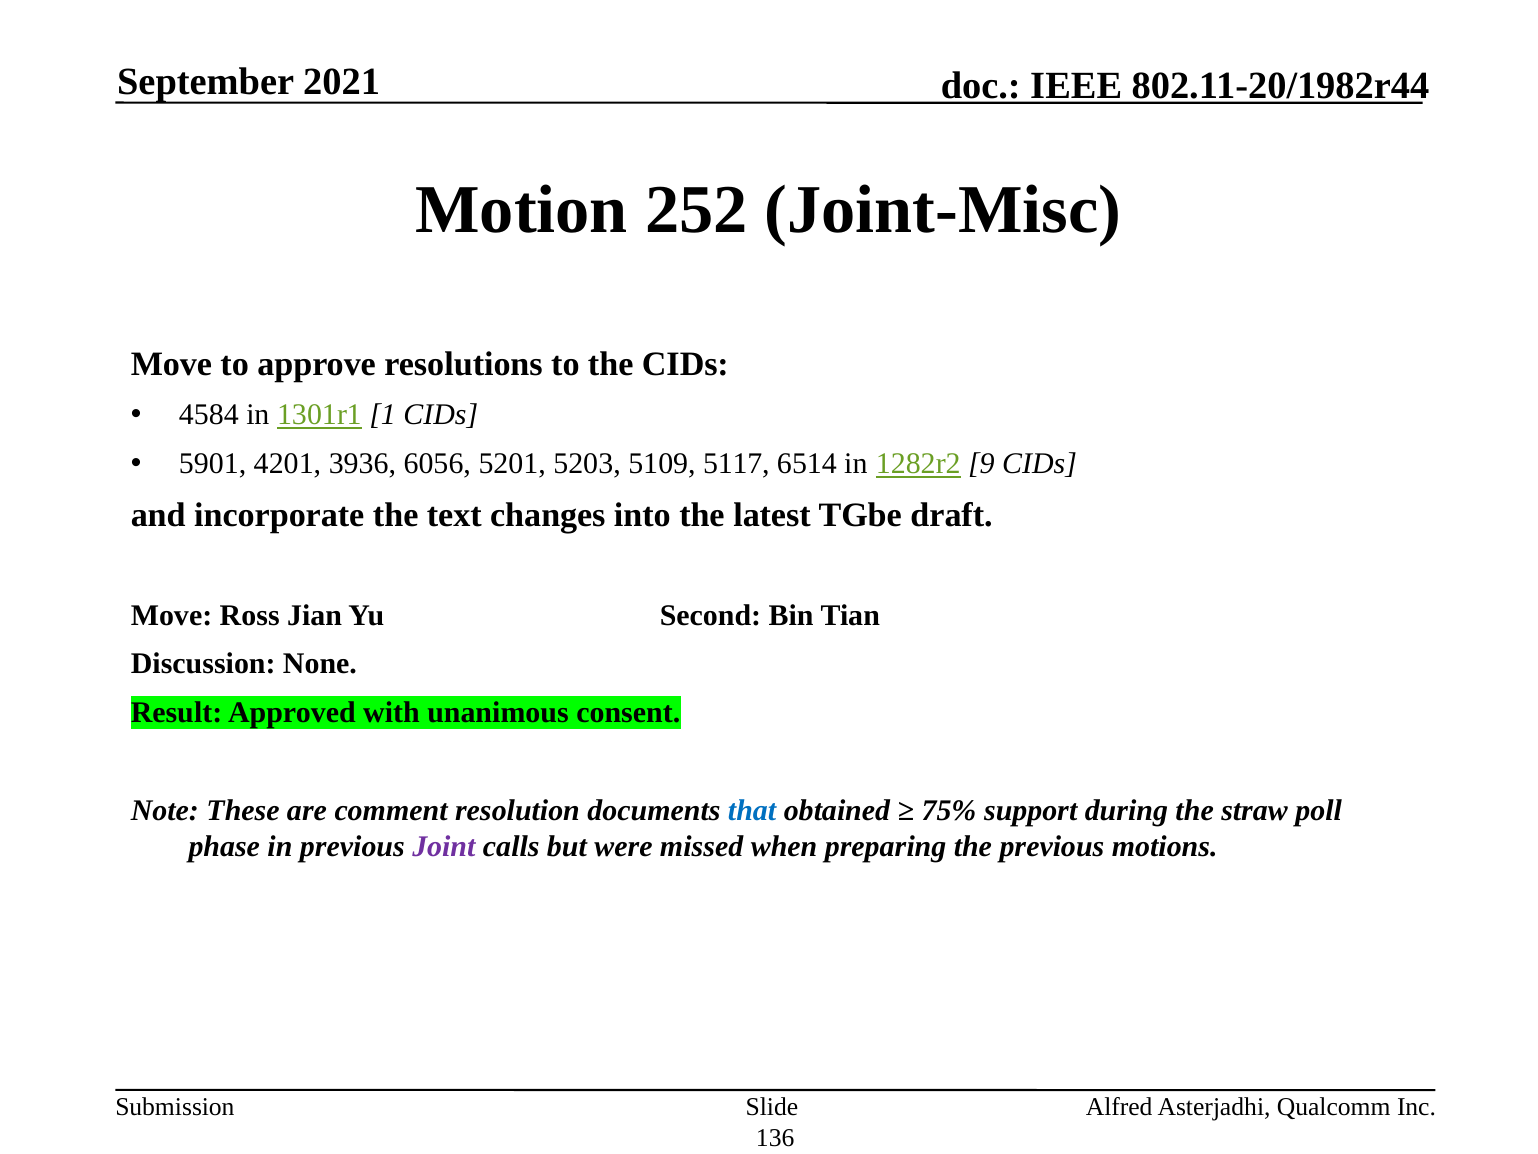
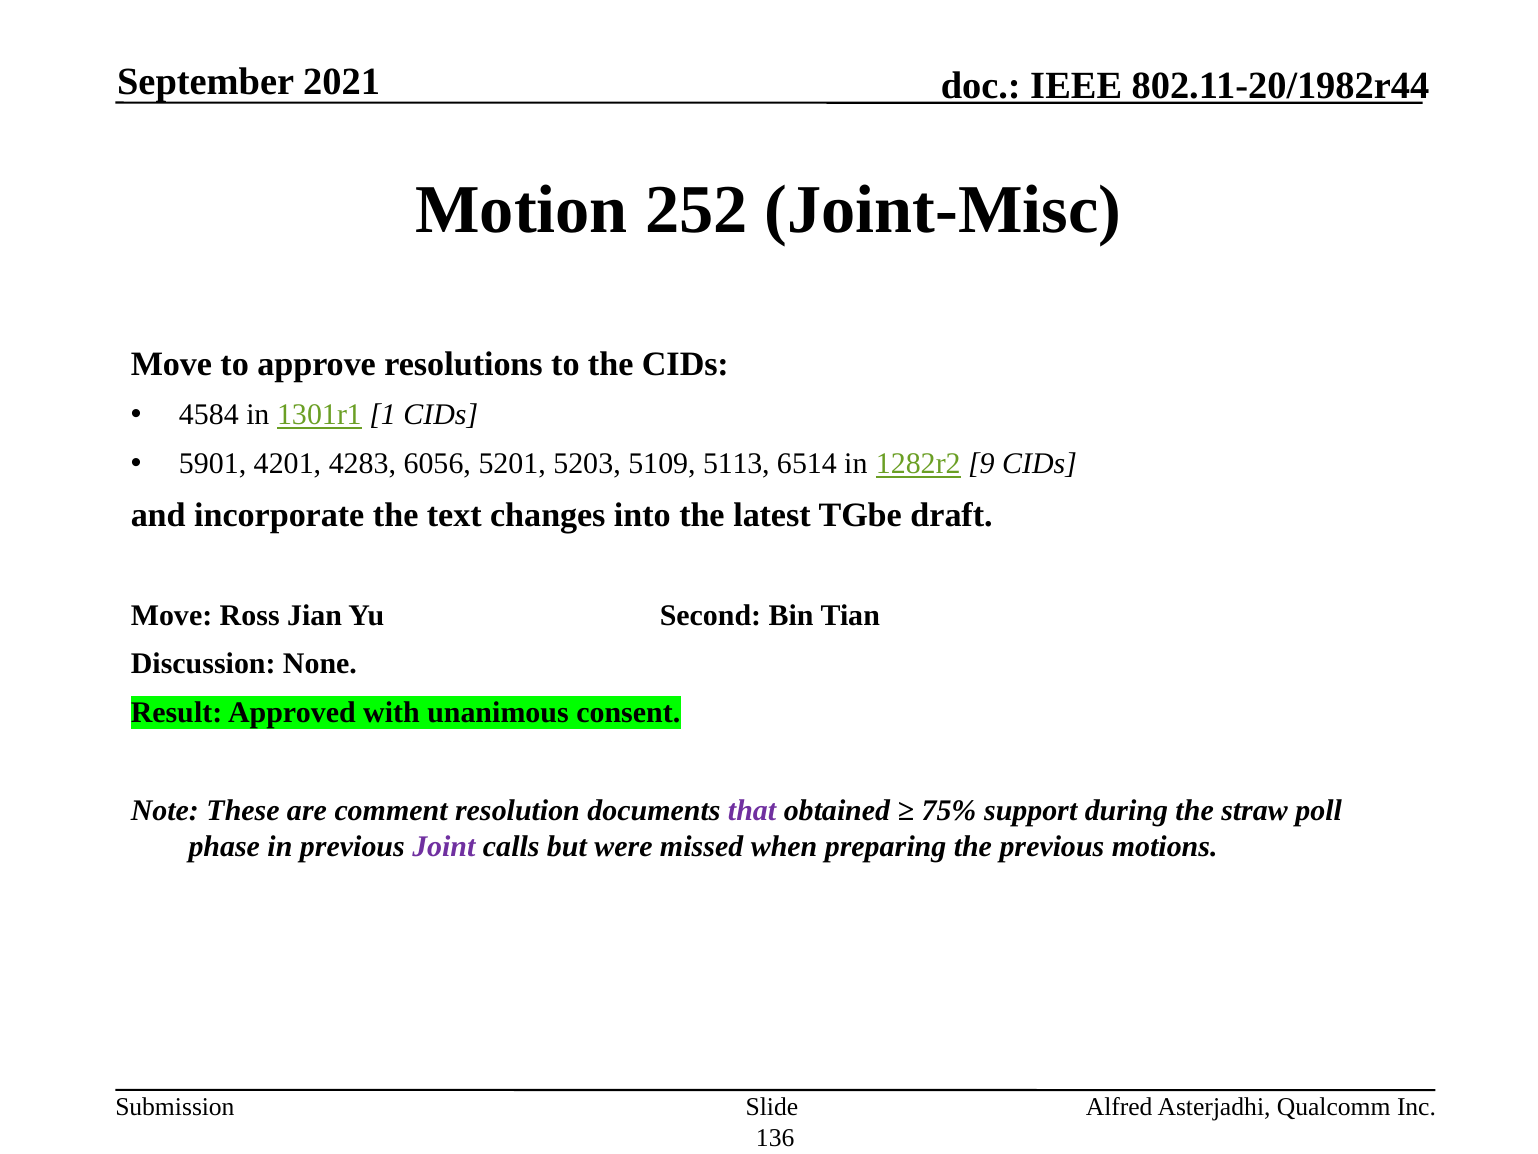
3936: 3936 -> 4283 (362, 464)
5117: 5117 -> 5113 (736, 464)
that colour: blue -> purple (752, 810)
